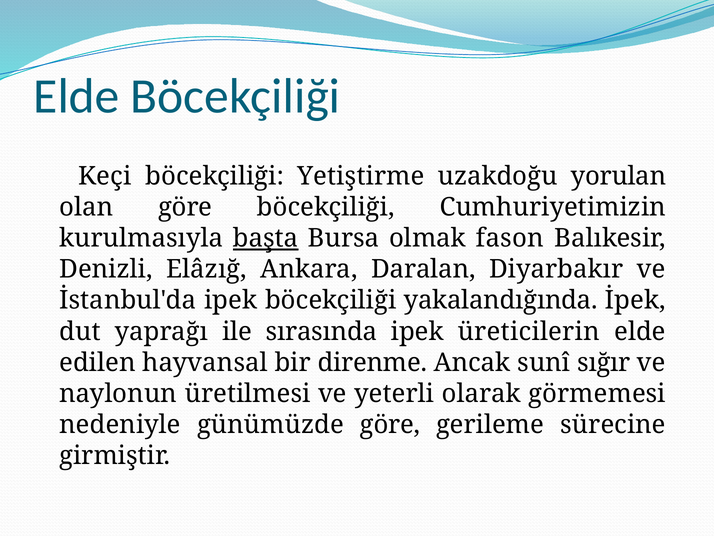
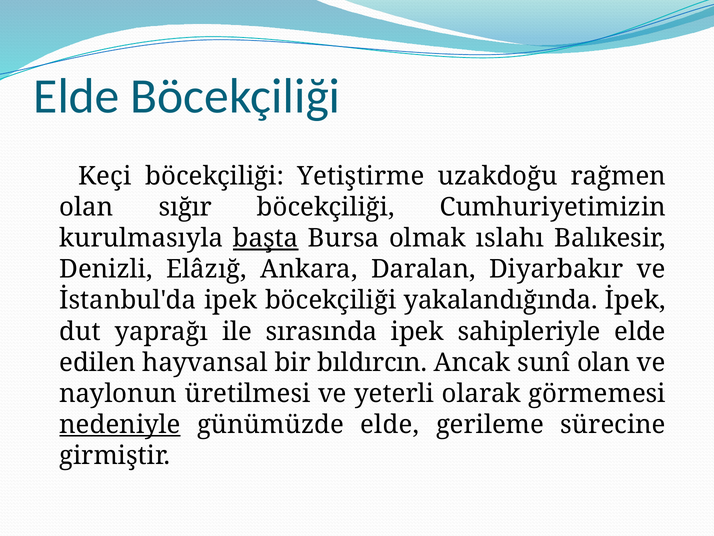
yorulan: yorulan -> rağmen (618, 176)
olan göre: göre -> sığır (185, 207)
fason: fason -> ıslahı (510, 238)
üreticilerin: üreticilerin -> sahipleriyle (529, 331)
direnme: direnme -> bıldırcın (372, 362)
sunî sığır: sığır -> olan (604, 362)
nedeniyle underline: none -> present (120, 424)
günümüzde göre: göre -> elde (390, 424)
